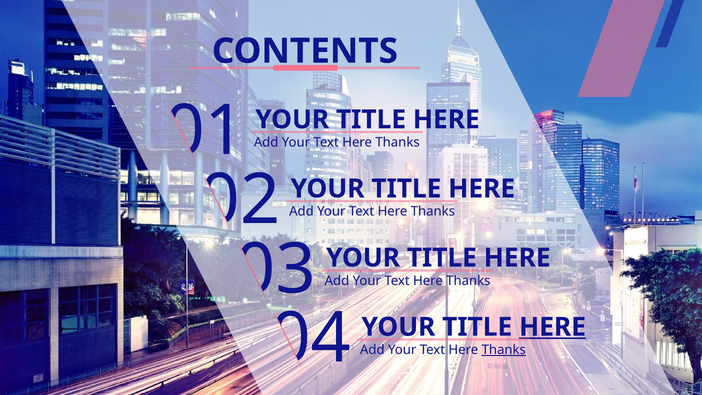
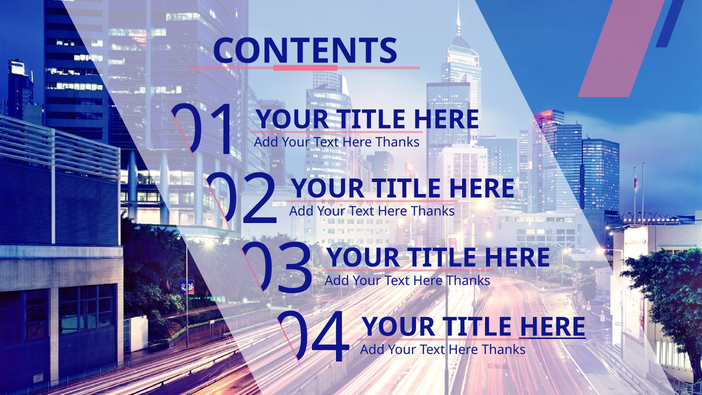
Thanks underline: present -> none (504, 350)
